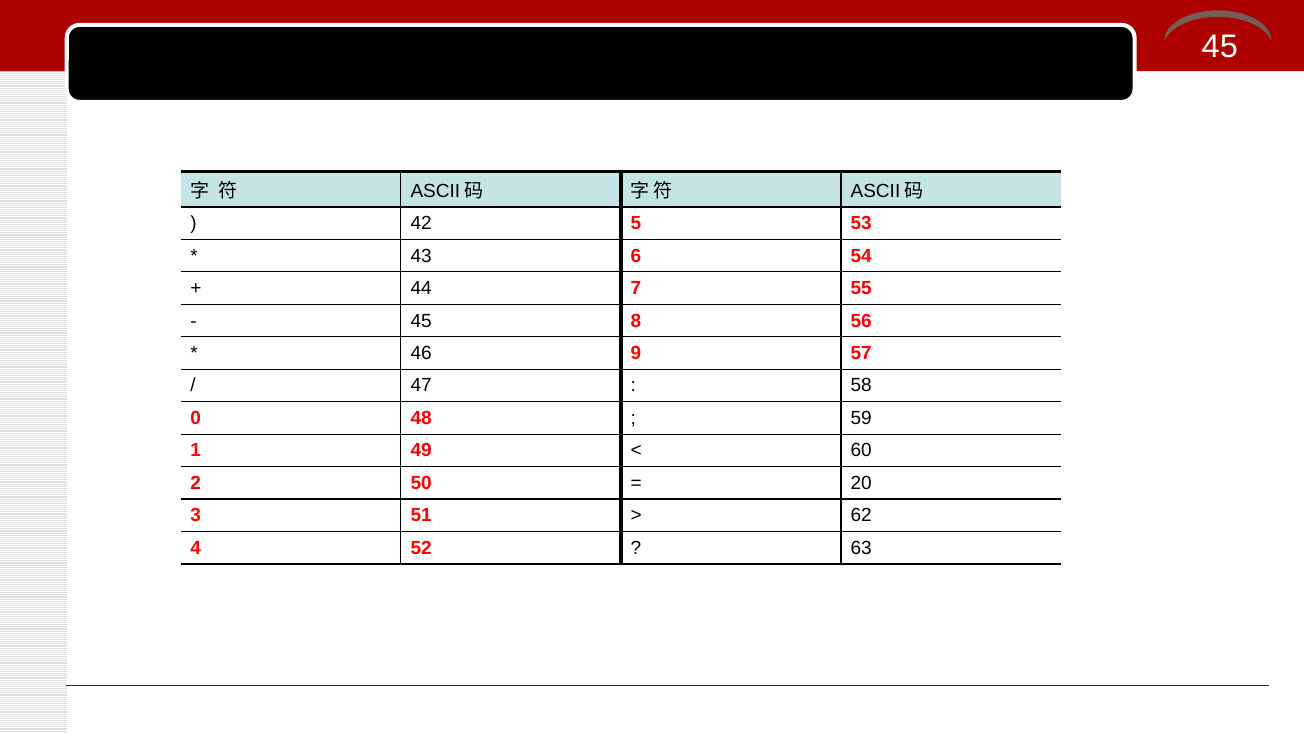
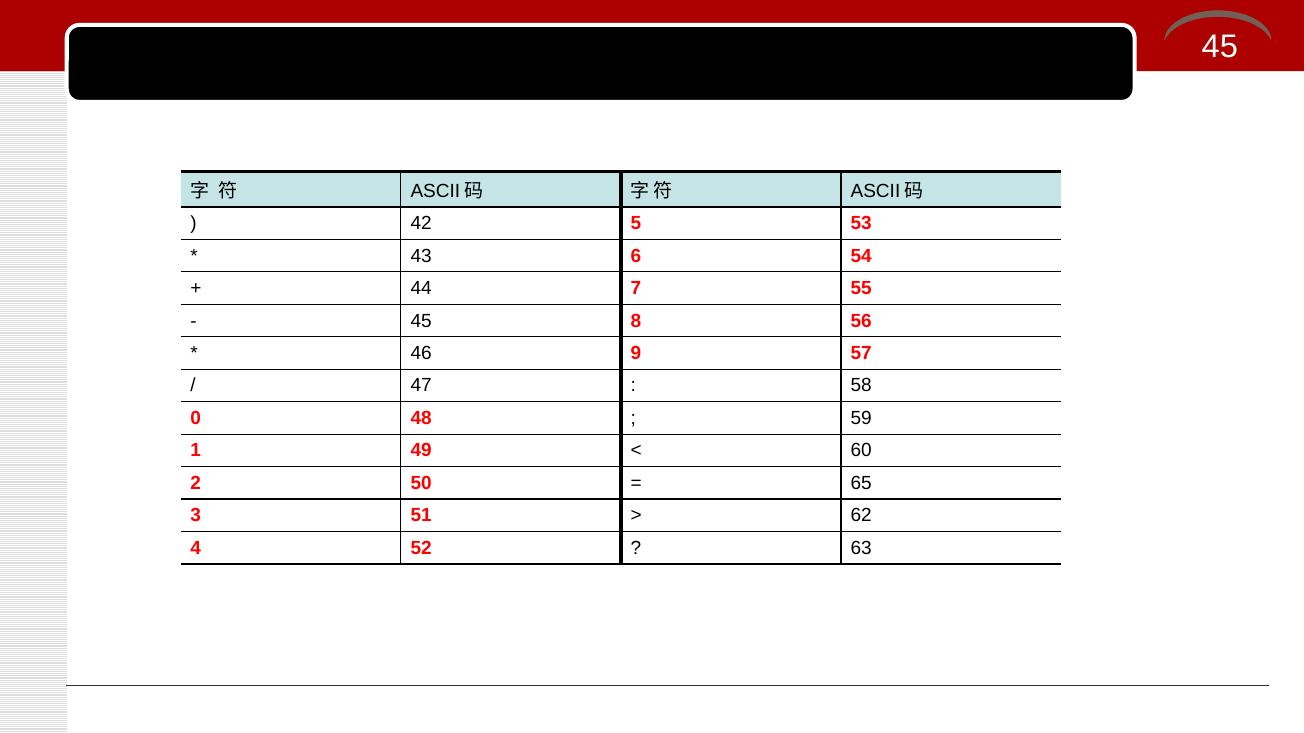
20: 20 -> 65 (861, 483)
